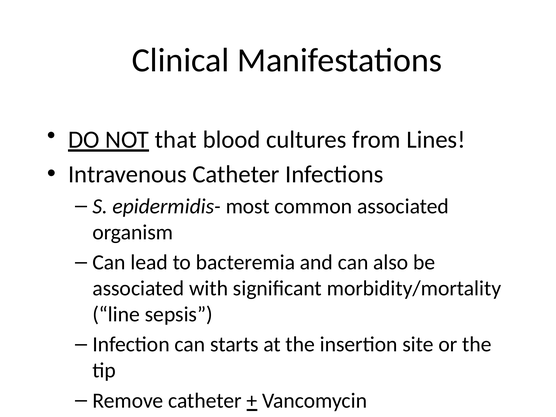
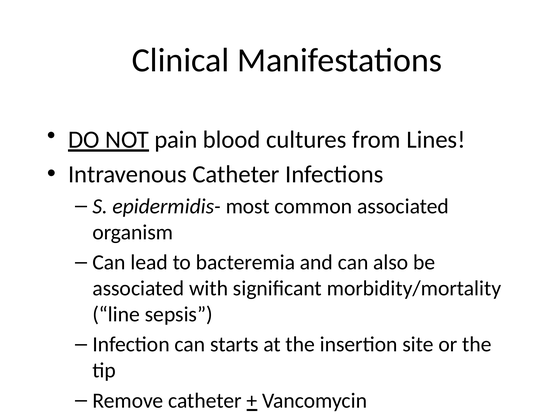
that: that -> pain (176, 140)
